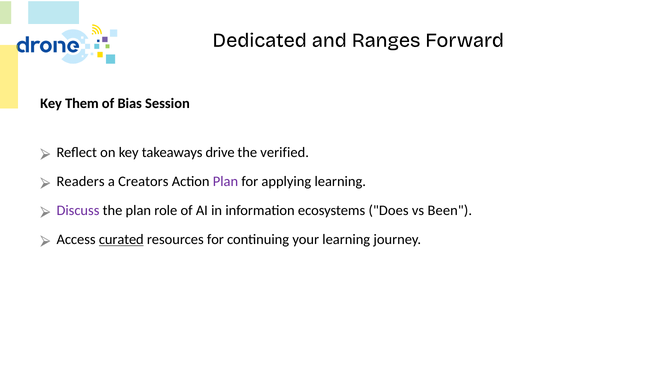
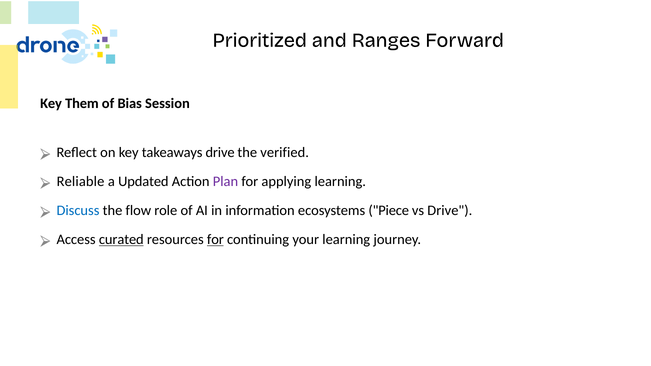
Dedicated: Dedicated -> Prioritized (260, 40)
Readers: Readers -> Reliable (81, 182)
Creators: Creators -> Updated (143, 182)
Discuss colour: purple -> blue (78, 211)
the plan: plan -> flow (138, 211)
Does: Does -> Piece (389, 211)
vs Been: Been -> Drive (450, 211)
for underline: none -> present (215, 240)
